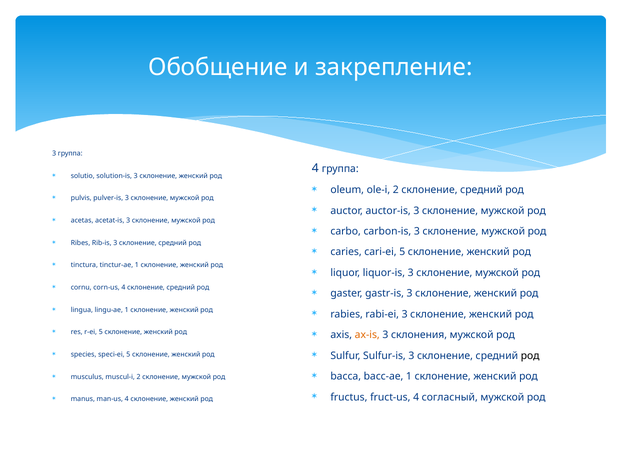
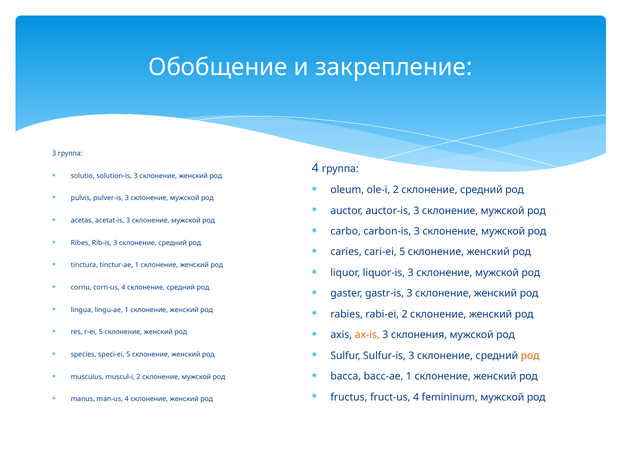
rabi-ei 3: 3 -> 2 (405, 314)
род colour: black -> orange (530, 355)
согласный: согласный -> femininum (450, 397)
